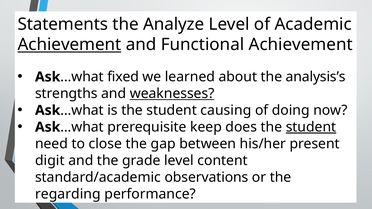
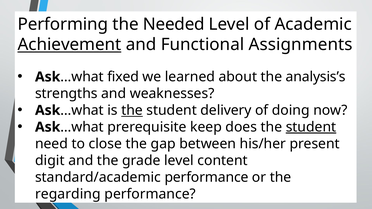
Statements: Statements -> Performing (63, 24)
Analyze: Analyze -> Needed (174, 24)
Functional Achievement: Achievement -> Assignments (301, 45)
weaknesses underline: present -> none (172, 94)
the underline: none -> present (132, 110)
causing: causing -> delivery (226, 110)
standard/academic observations: observations -> performance (206, 177)
